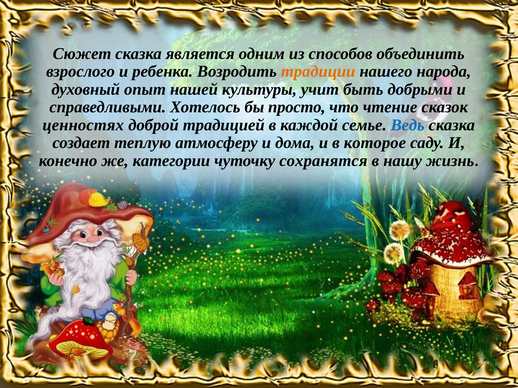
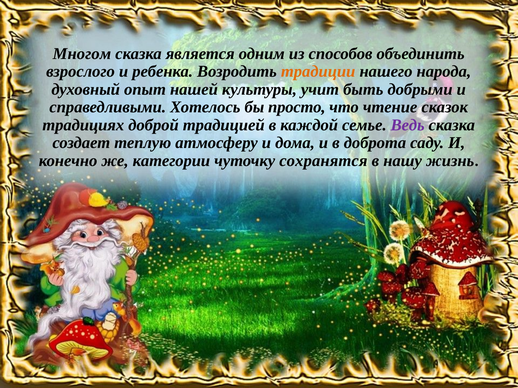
Сюжет: Сюжет -> Многом (82, 54)
ценностях: ценностях -> традициях (83, 125)
Ведь colour: blue -> purple (408, 125)
которое: которое -> доброта (375, 143)
